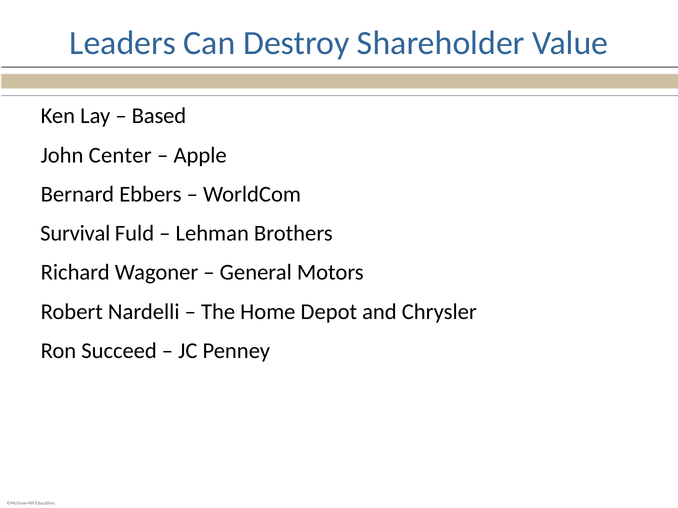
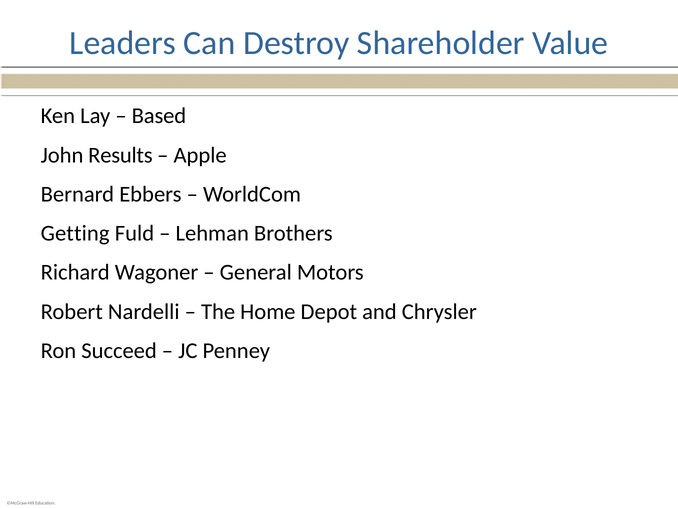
Center: Center -> Results (120, 155)
Survival: Survival -> Getting (75, 234)
